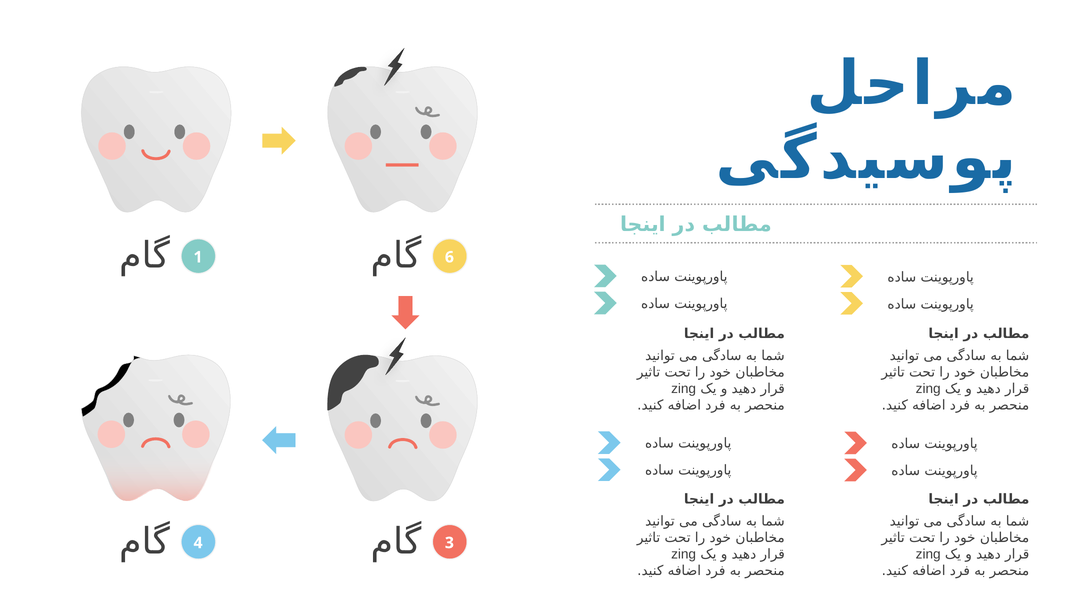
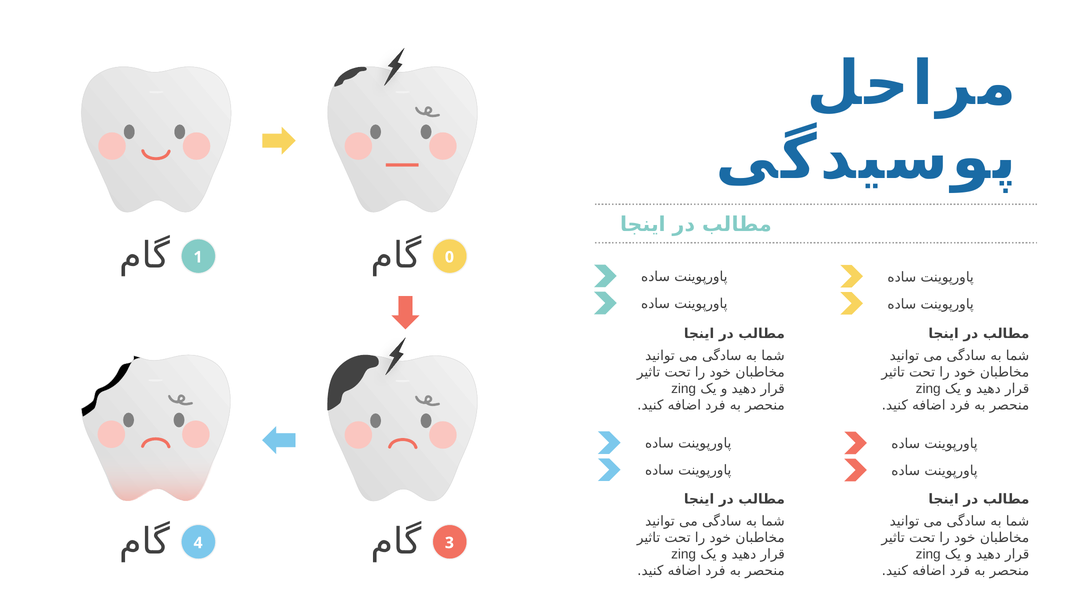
6: 6 -> 0 (449, 257)
